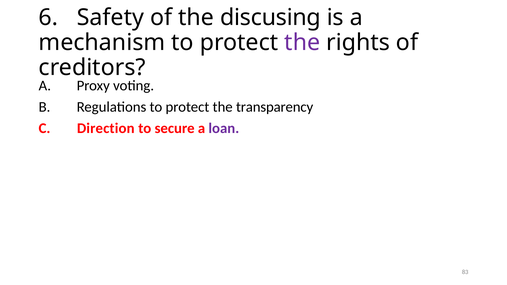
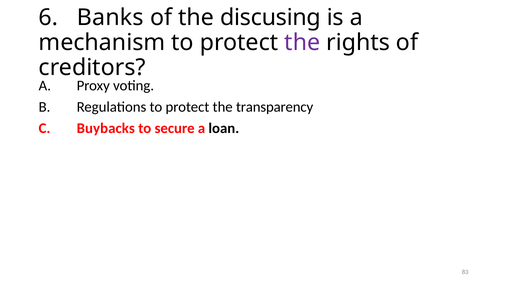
Safety: Safety -> Banks (110, 17)
Direction: Direction -> Buybacks (106, 128)
loan colour: purple -> black (224, 128)
